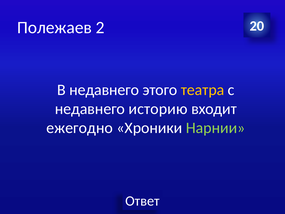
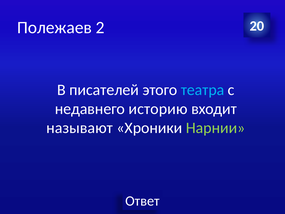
В недавнего: недавнего -> писателей (104, 90)
театра colour: yellow -> light blue (203, 90)
ежегодно: ежегодно -> называют (80, 128)
